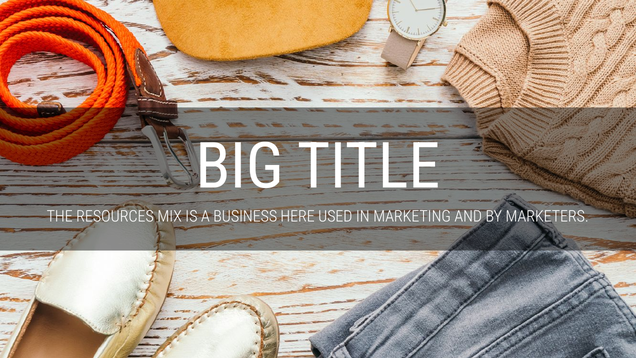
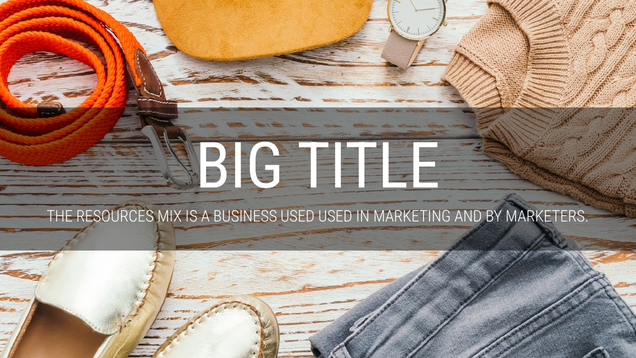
BUSINESS HERE: HERE -> USED (298, 216)
